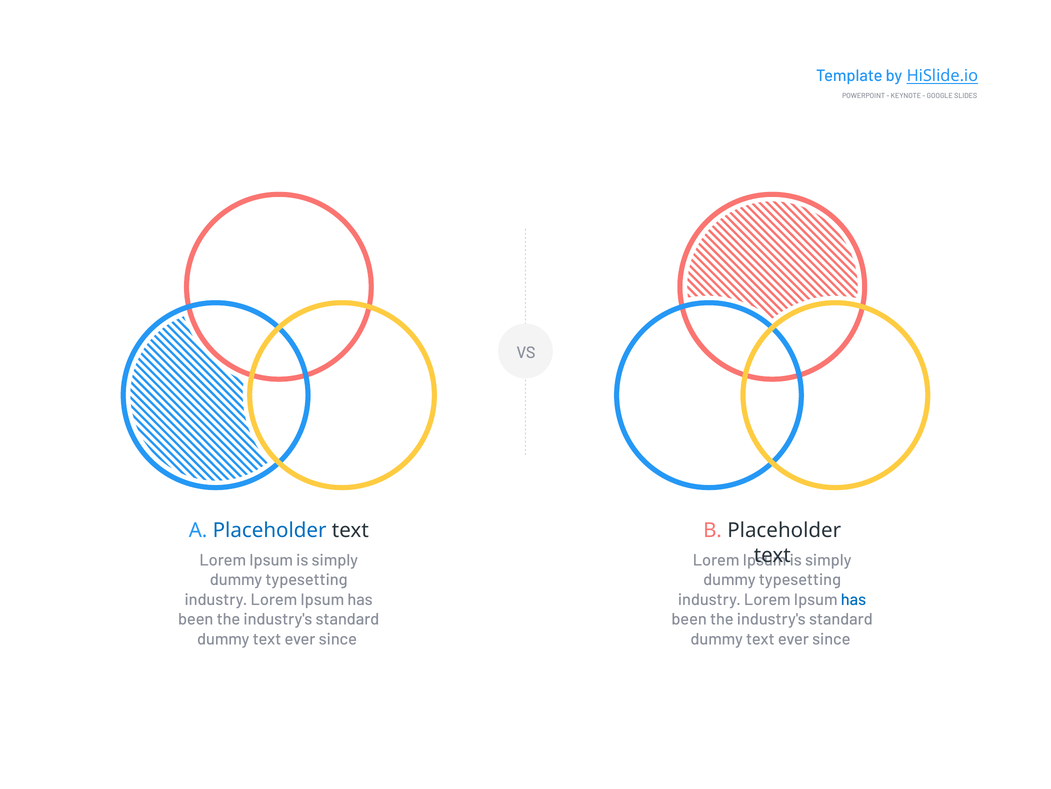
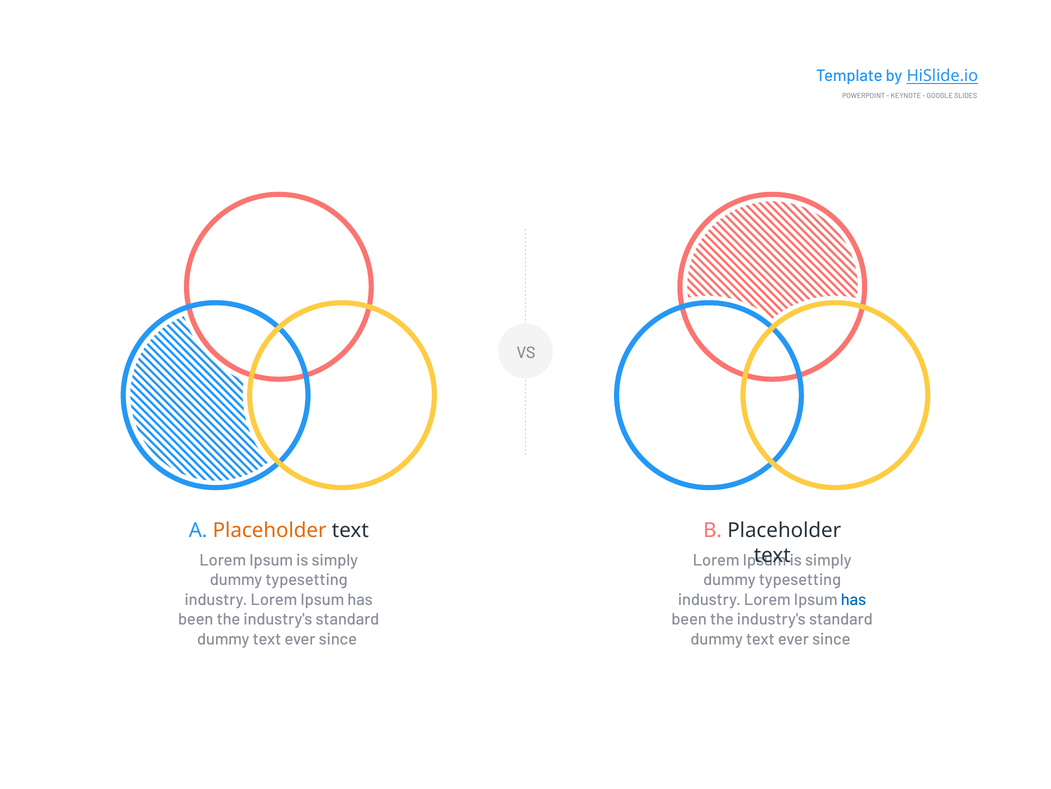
Placeholder colour: blue -> orange (270, 530)
